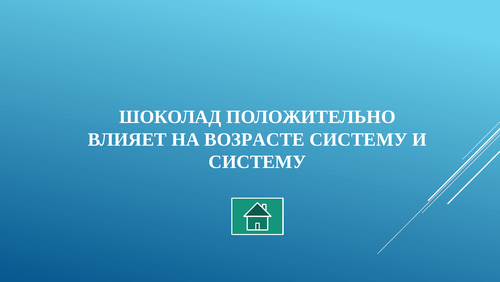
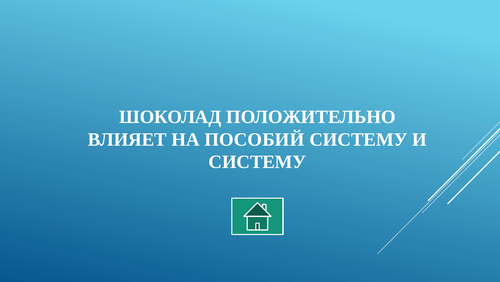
ВОЗРАСТЕ: ВОЗРАСТЕ -> ПОСОБИЙ (254, 139)
